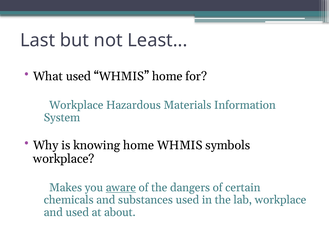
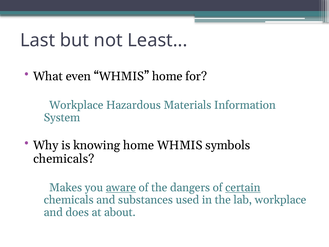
What used: used -> even (78, 76)
workplace: workplace -> chemicals (64, 159)
certain underline: none -> present (243, 187)
and used: used -> does (77, 212)
